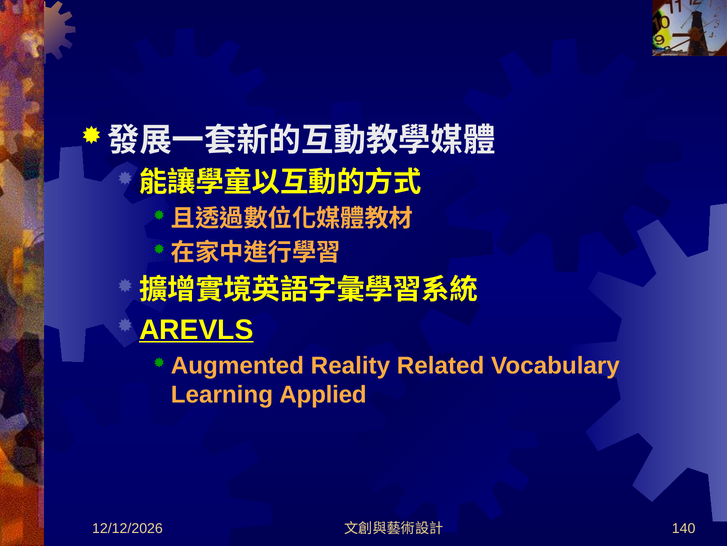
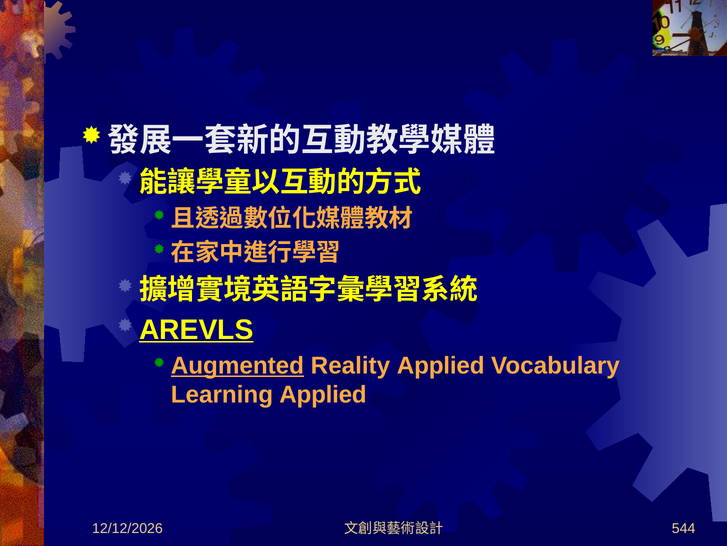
Augmented underline: none -> present (237, 365)
Reality Related: Related -> Applied (441, 365)
140: 140 -> 544 (684, 528)
